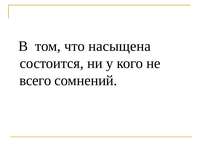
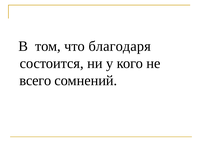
насыщена: насыщена -> благодаря (120, 46)
